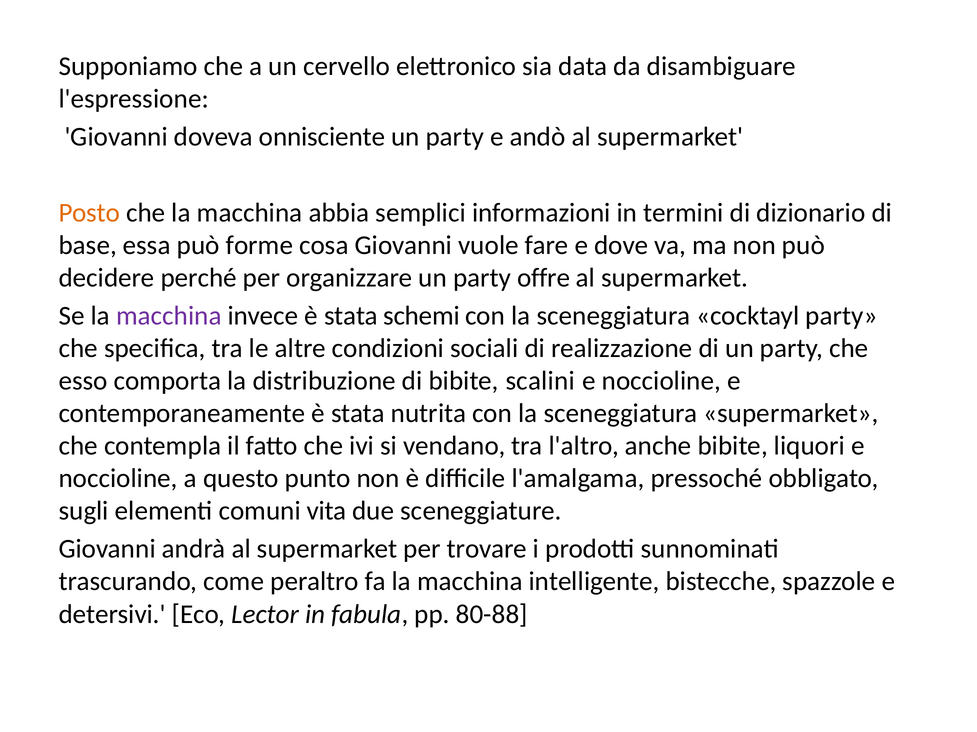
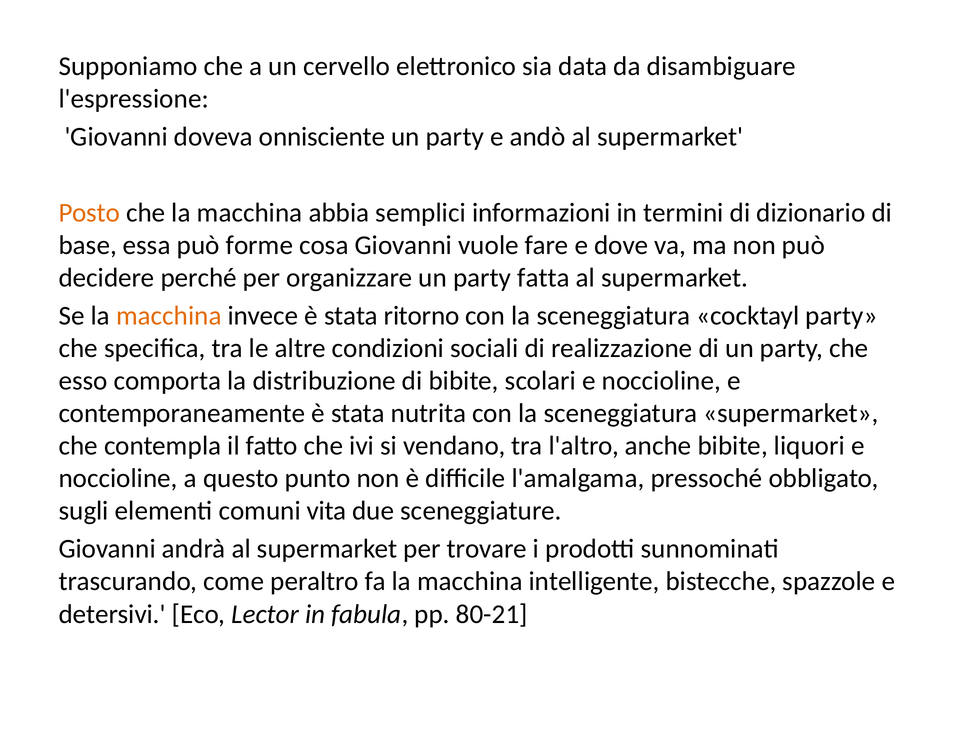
offre: offre -> fatta (544, 278)
macchina colour: purple -> orange (169, 316)
schemi: schemi -> ritorno (422, 316)
scalini: scalini -> scolari (540, 381)
80-88: 80-88 -> 80-21 (492, 615)
